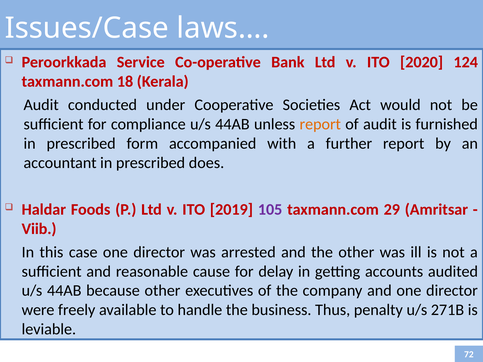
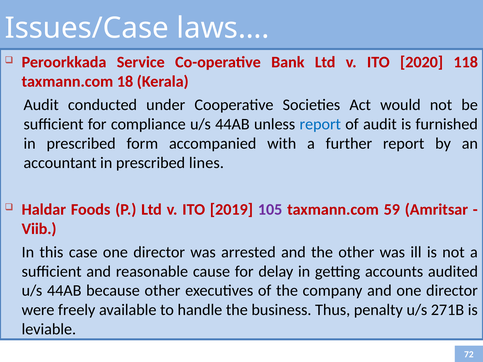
124: 124 -> 118 (466, 62)
report colour: orange -> blue (320, 124)
does: does -> lines (206, 163)
29: 29 -> 59 (392, 210)
